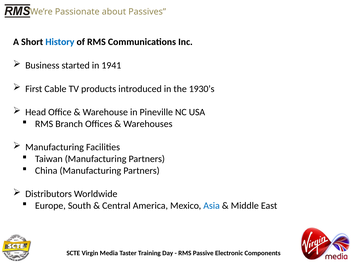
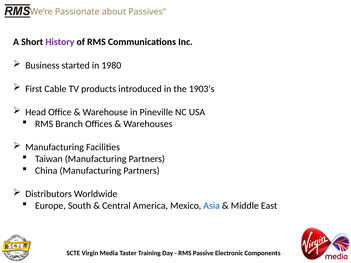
History colour: blue -> purple (60, 42)
1941: 1941 -> 1980 (111, 65)
1930’s: 1930’s -> 1903’s (202, 89)
